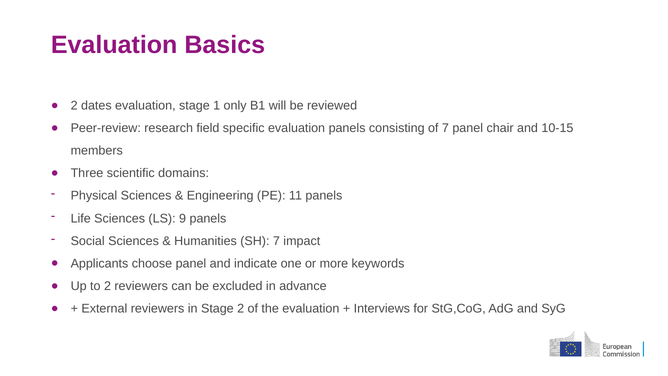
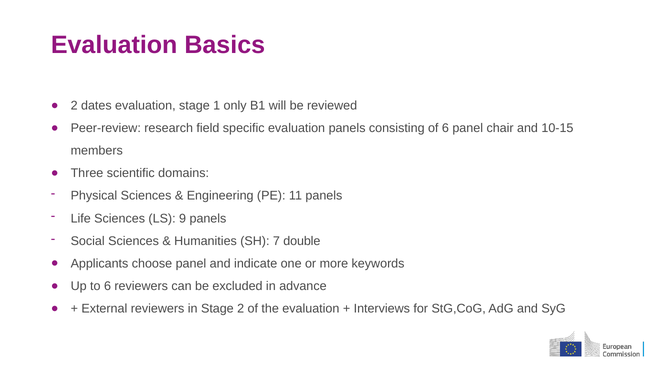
of 7: 7 -> 6 (445, 128)
impact: impact -> double (302, 241)
to 2: 2 -> 6 (107, 286)
